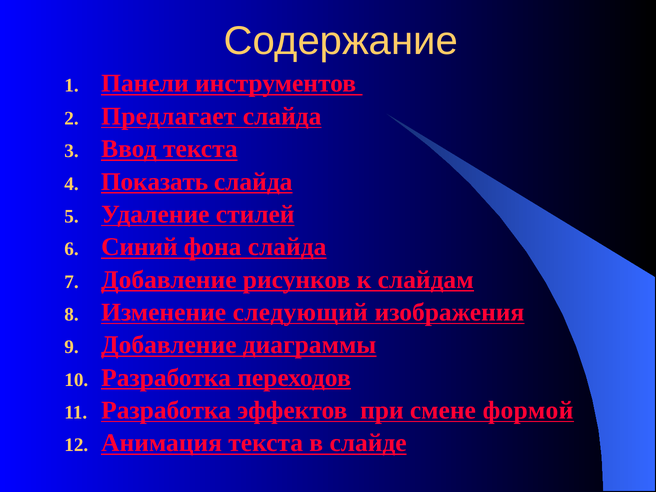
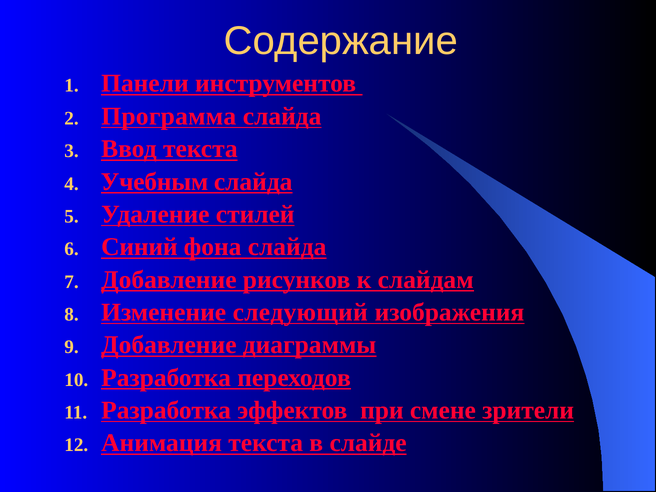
Предлагает: Предлагает -> Программа (169, 116)
Показать: Показать -> Учебным (155, 182)
формой: формой -> зрители (528, 410)
